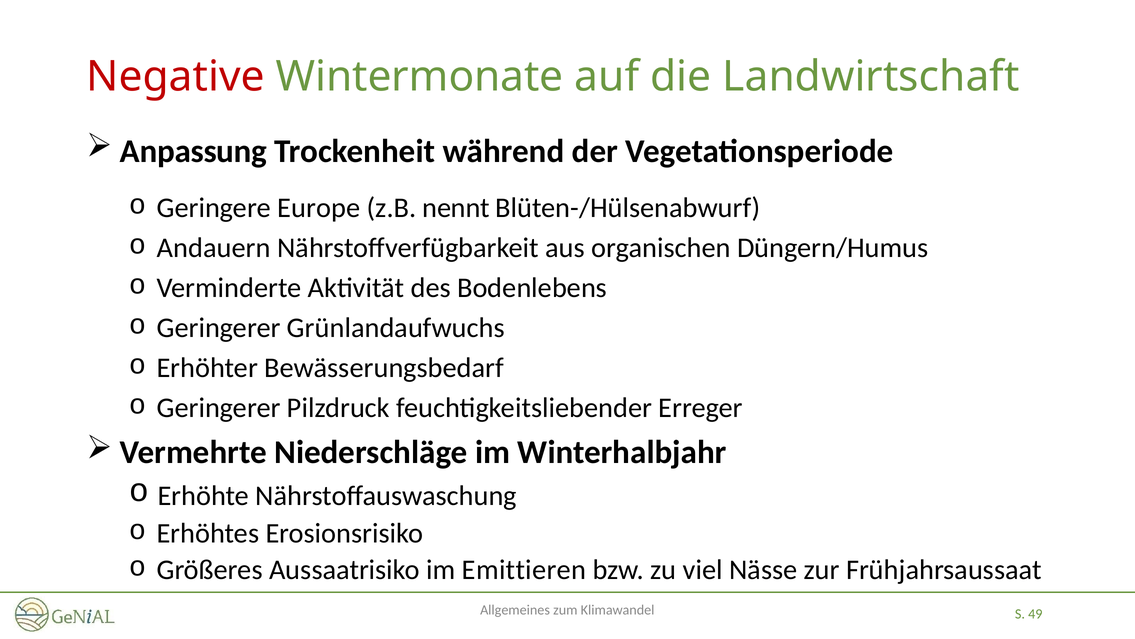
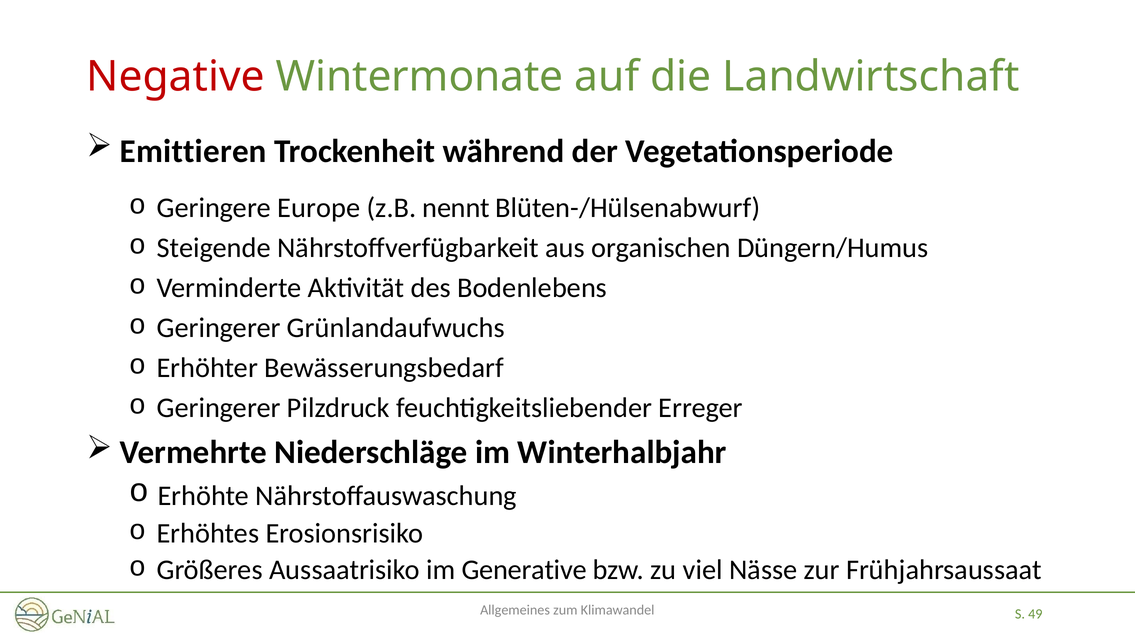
Anpassung: Anpassung -> Emittieren (193, 151)
Andauern: Andauern -> Steigende (214, 248)
Emittieren: Emittieren -> Generative (524, 569)
